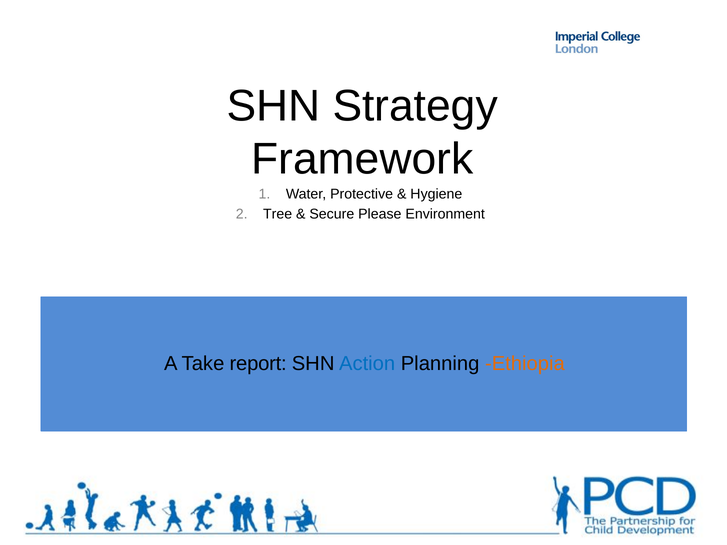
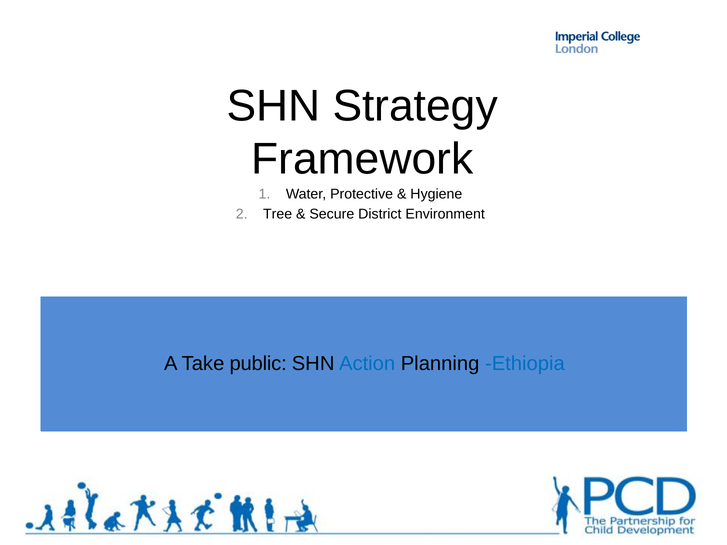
Please: Please -> District (380, 214)
report: report -> public (258, 364)
Ethiopia colour: orange -> blue (525, 364)
